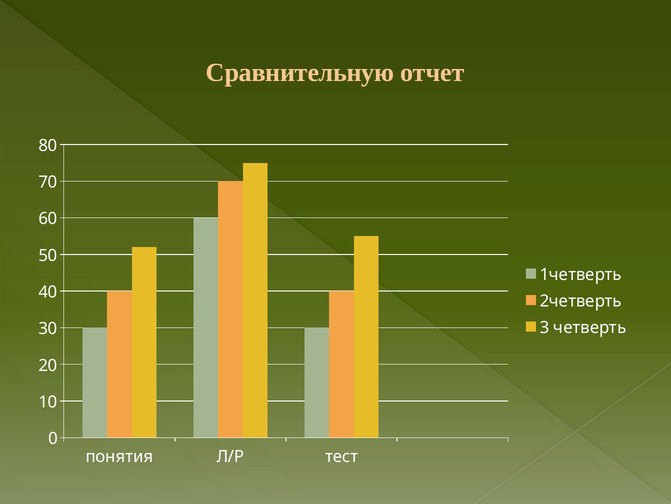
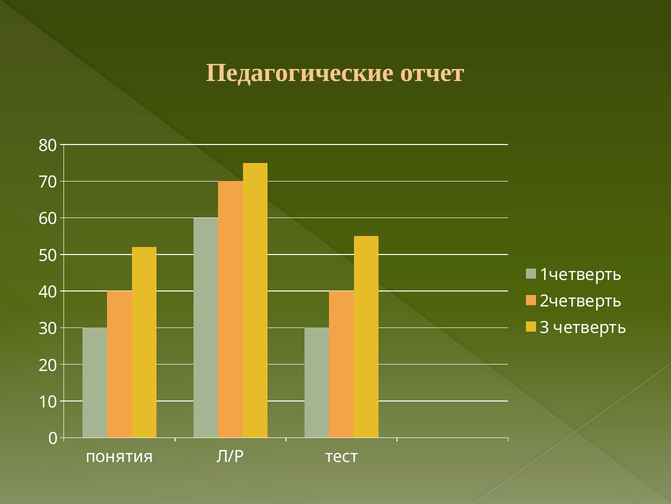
Сравнительную: Сравнительную -> Педагогические (300, 73)
